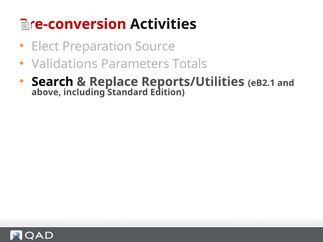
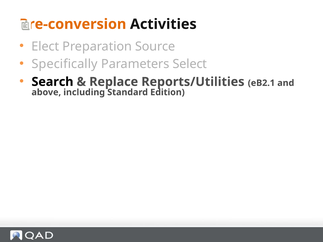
Pre-conversion colour: red -> orange (73, 24)
Validations: Validations -> Specifically (65, 64)
Totals: Totals -> Select (190, 64)
